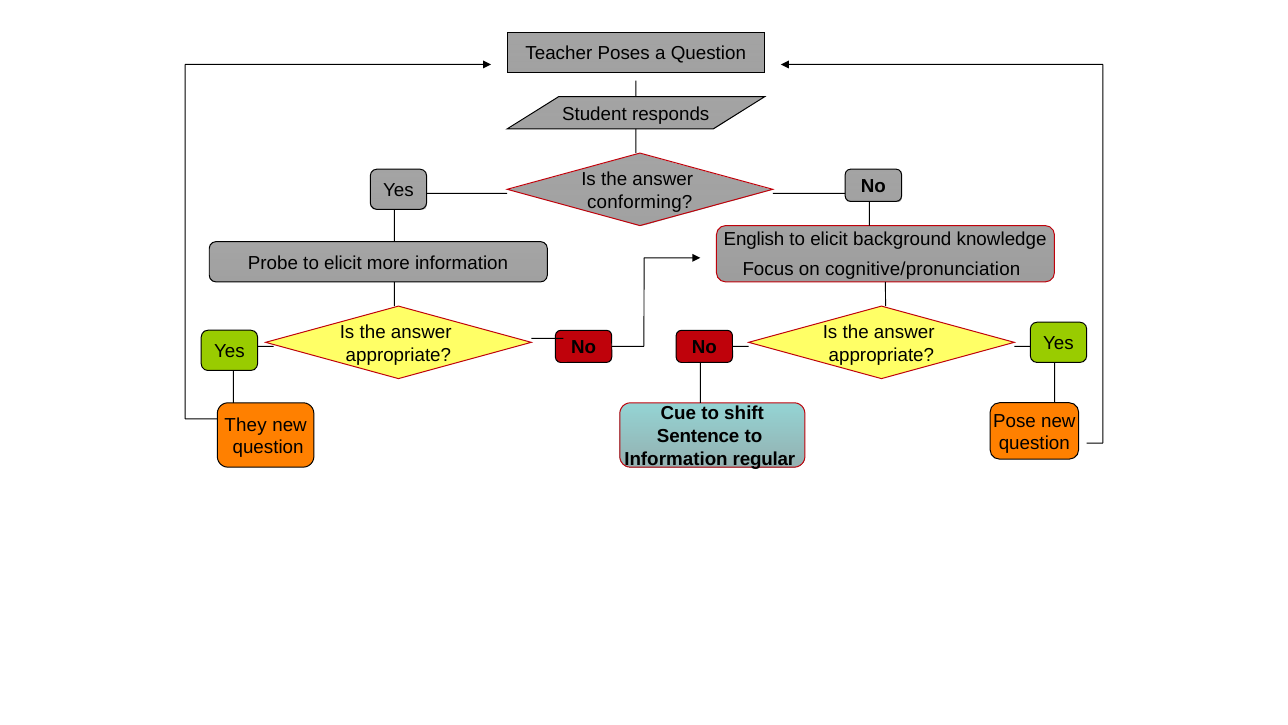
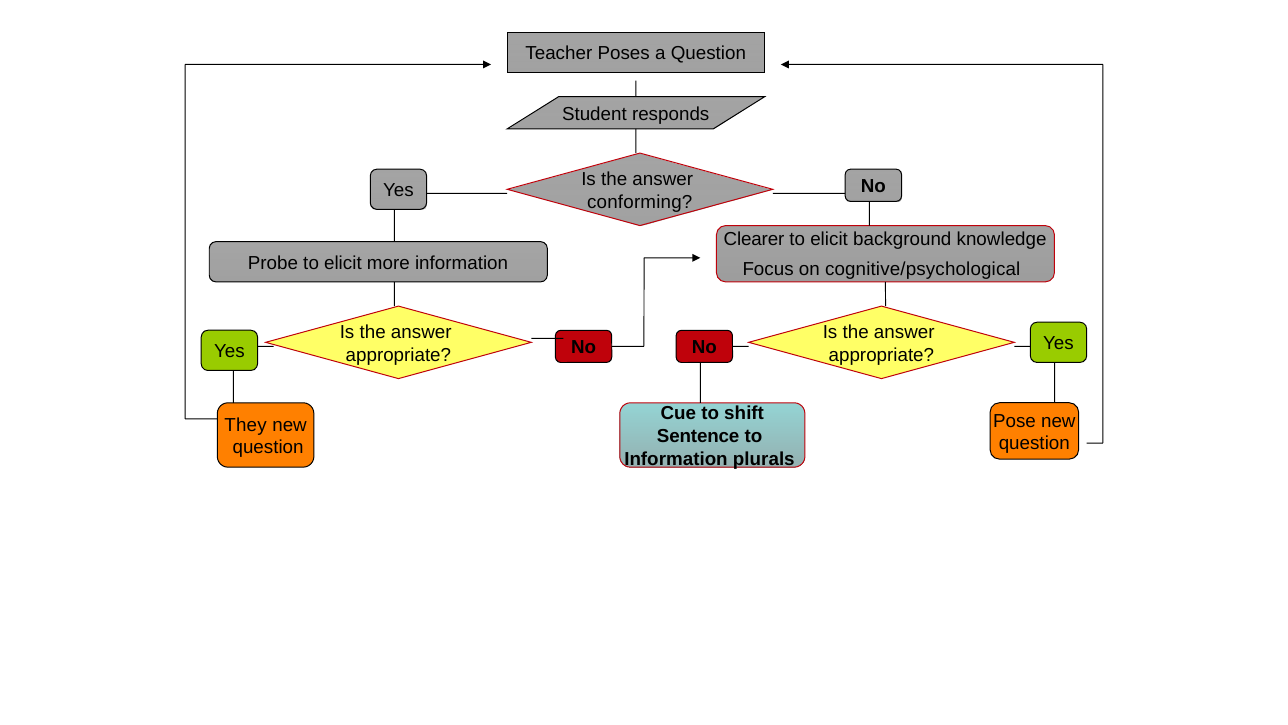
English: English -> Clearer (754, 239)
cognitive/pronunciation: cognitive/pronunciation -> cognitive/psychological (923, 269)
regular: regular -> plurals (764, 459)
